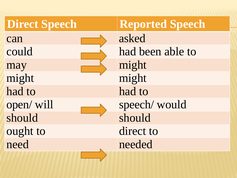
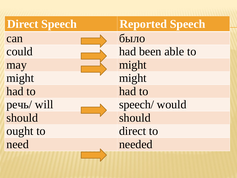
asked: asked -> было (132, 38)
open/: open/ -> речь/ (19, 104)
